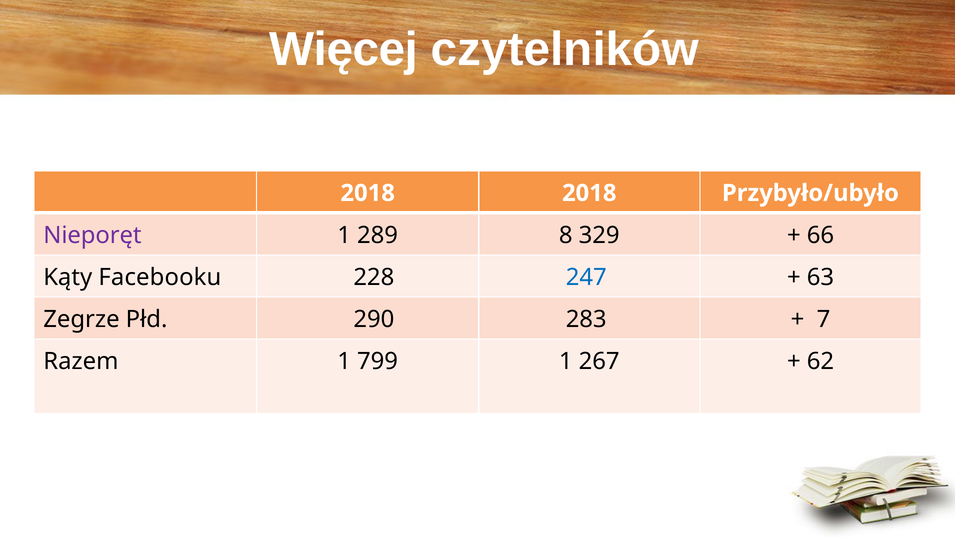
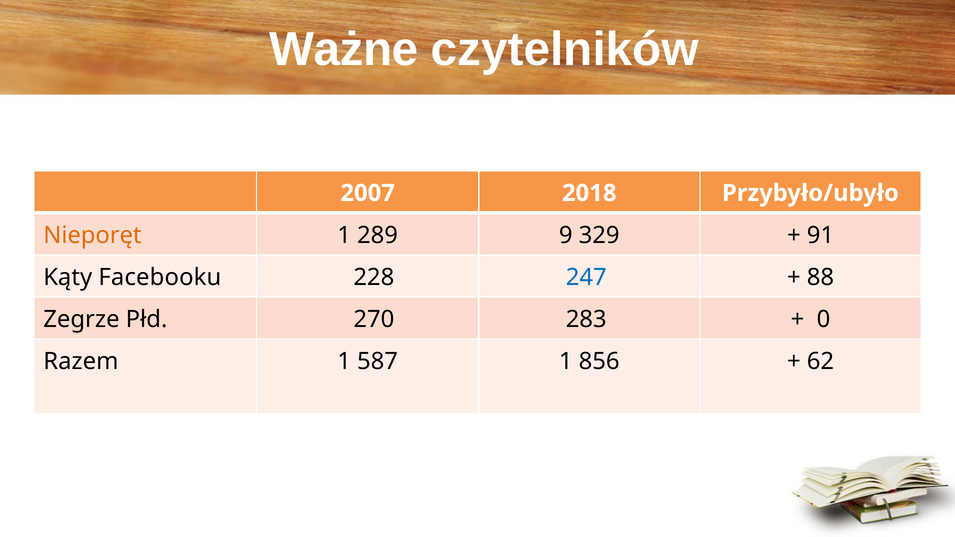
Więcej: Więcej -> Ważne (344, 50)
2018: 2018 -> 2007 (368, 193)
Nieporęt colour: purple -> orange (92, 235)
8: 8 -> 9 (566, 235)
66: 66 -> 91 (820, 235)
63: 63 -> 88 (820, 277)
290: 290 -> 270 (374, 319)
7: 7 -> 0 (824, 319)
799: 799 -> 587 (378, 361)
267: 267 -> 856 (599, 361)
